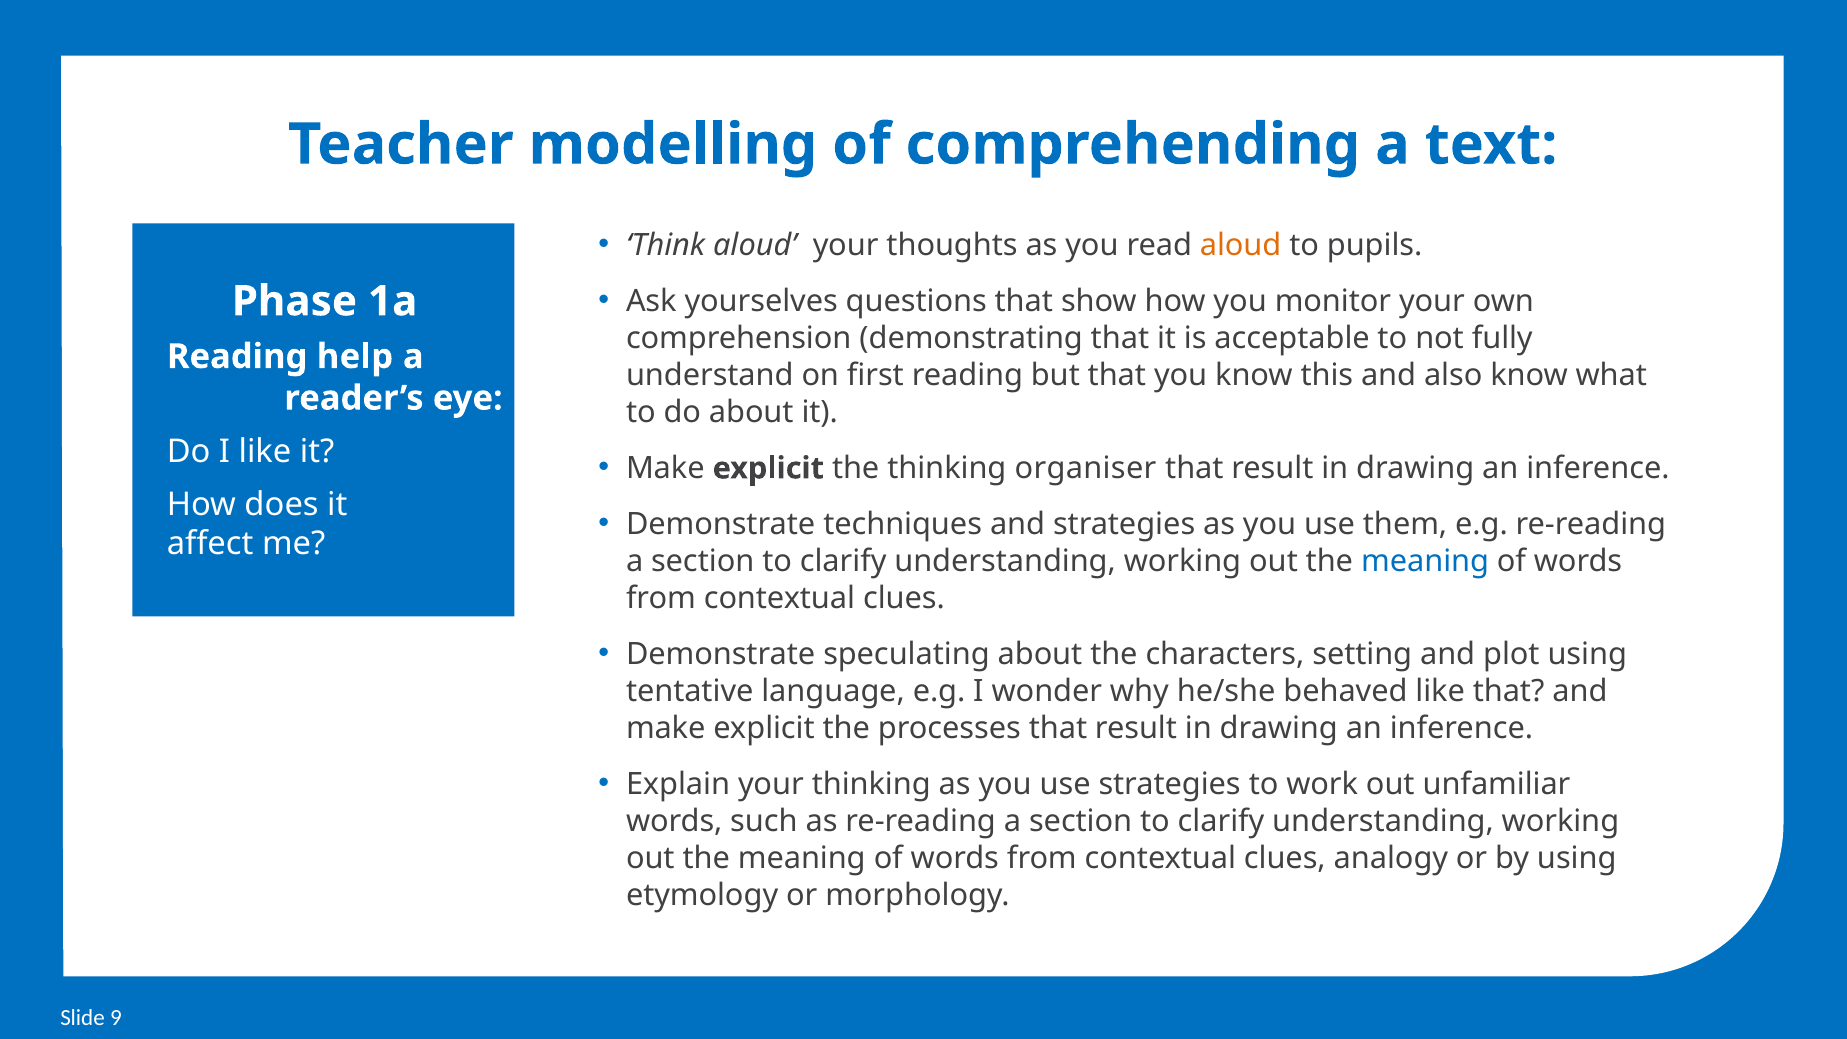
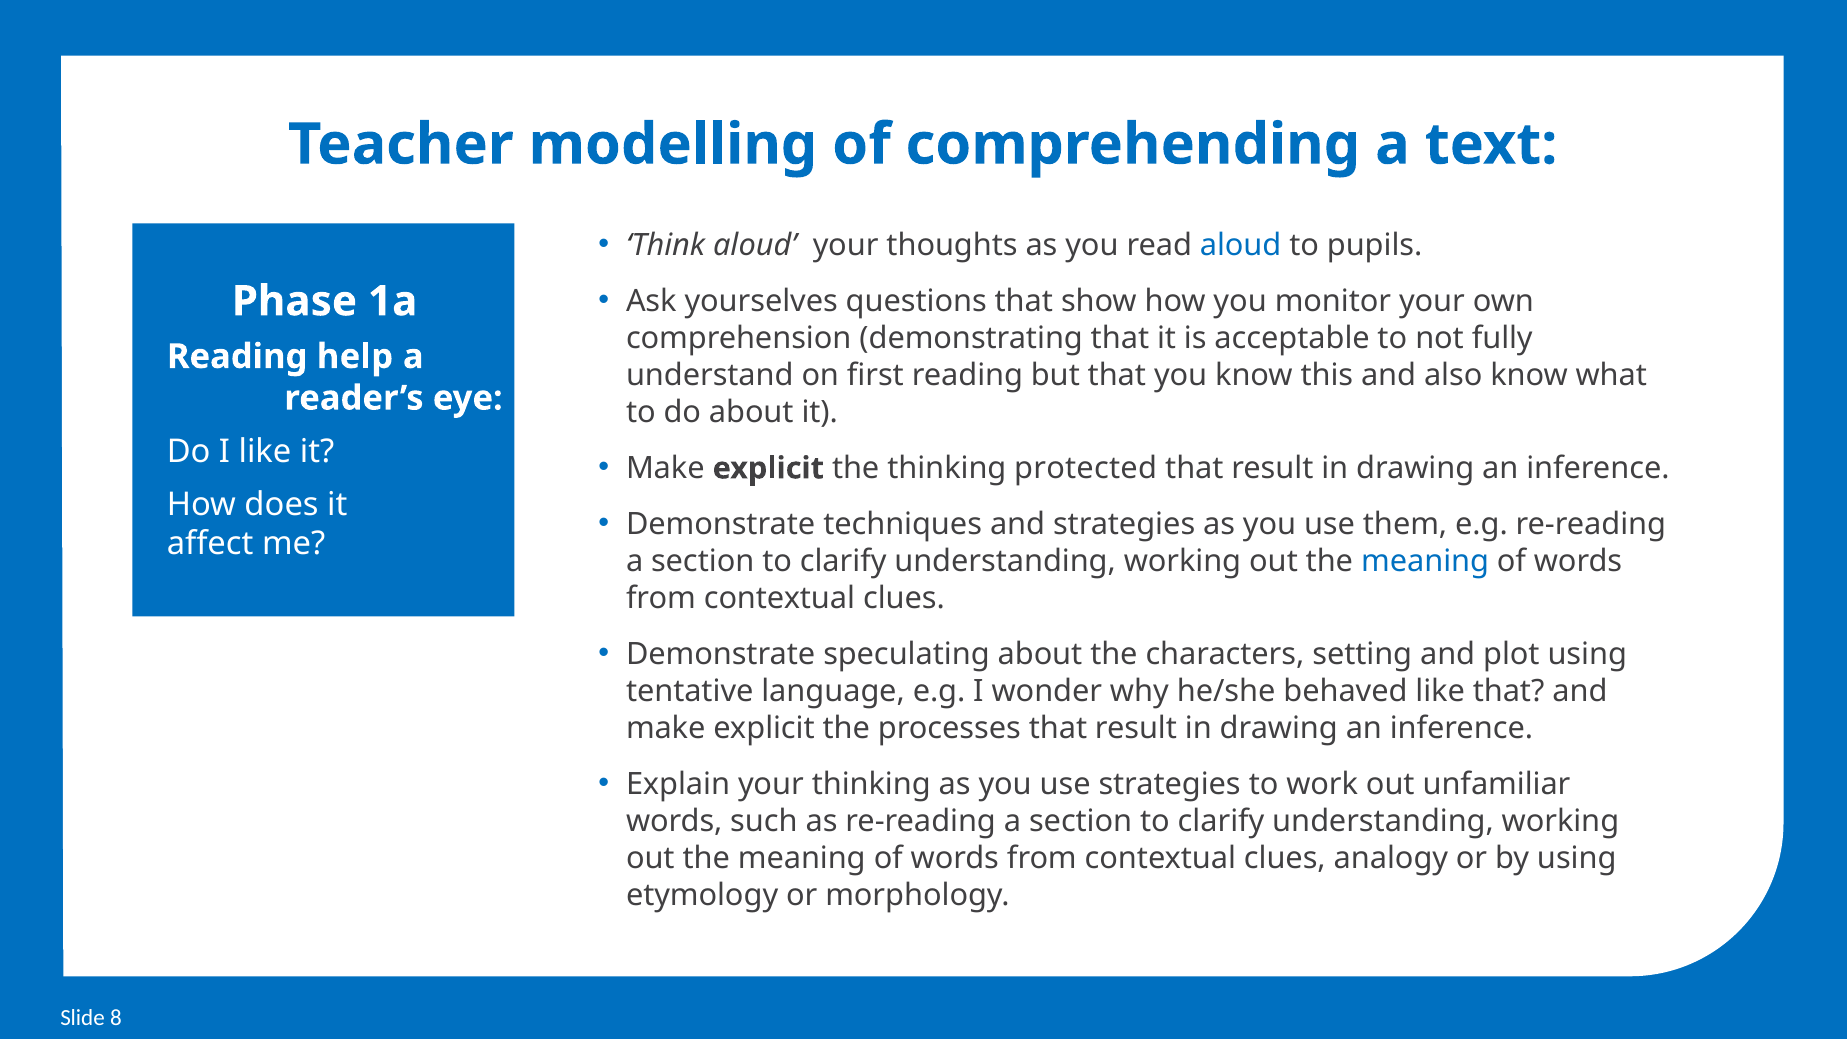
aloud colour: orange -> blue (1241, 245)
organiser: organiser -> protected (1086, 468)
9: 9 -> 8 (116, 1018)
